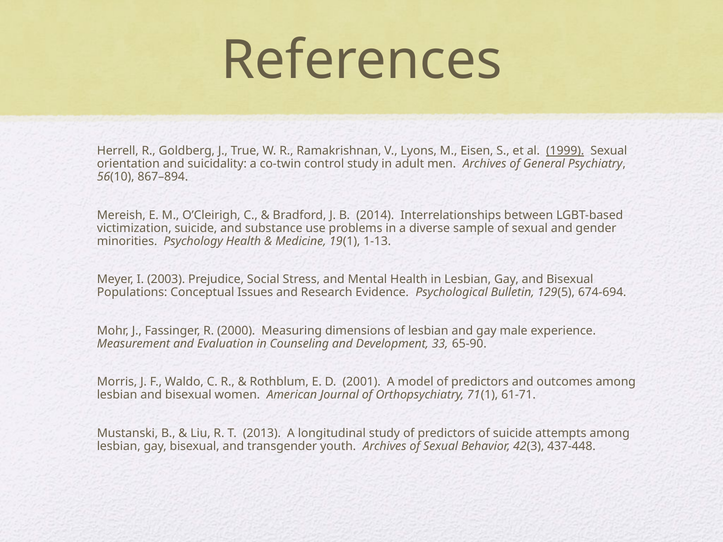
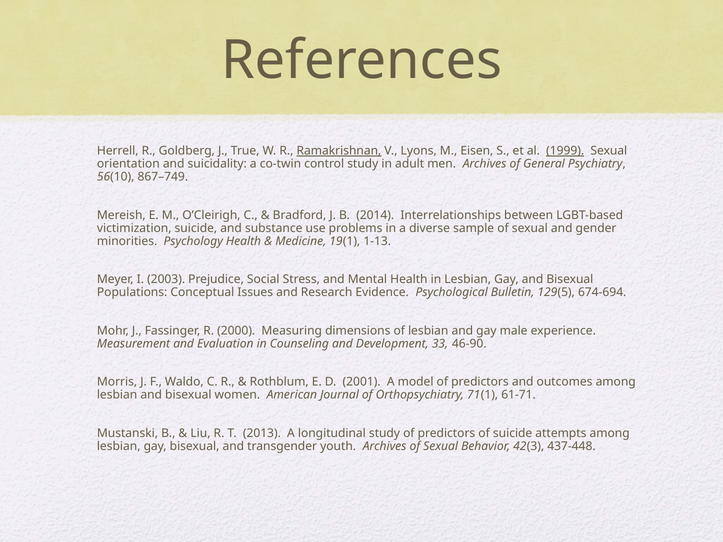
Ramakrishnan underline: none -> present (339, 151)
867–894: 867–894 -> 867–749 (163, 177)
65-90: 65-90 -> 46-90 (469, 344)
